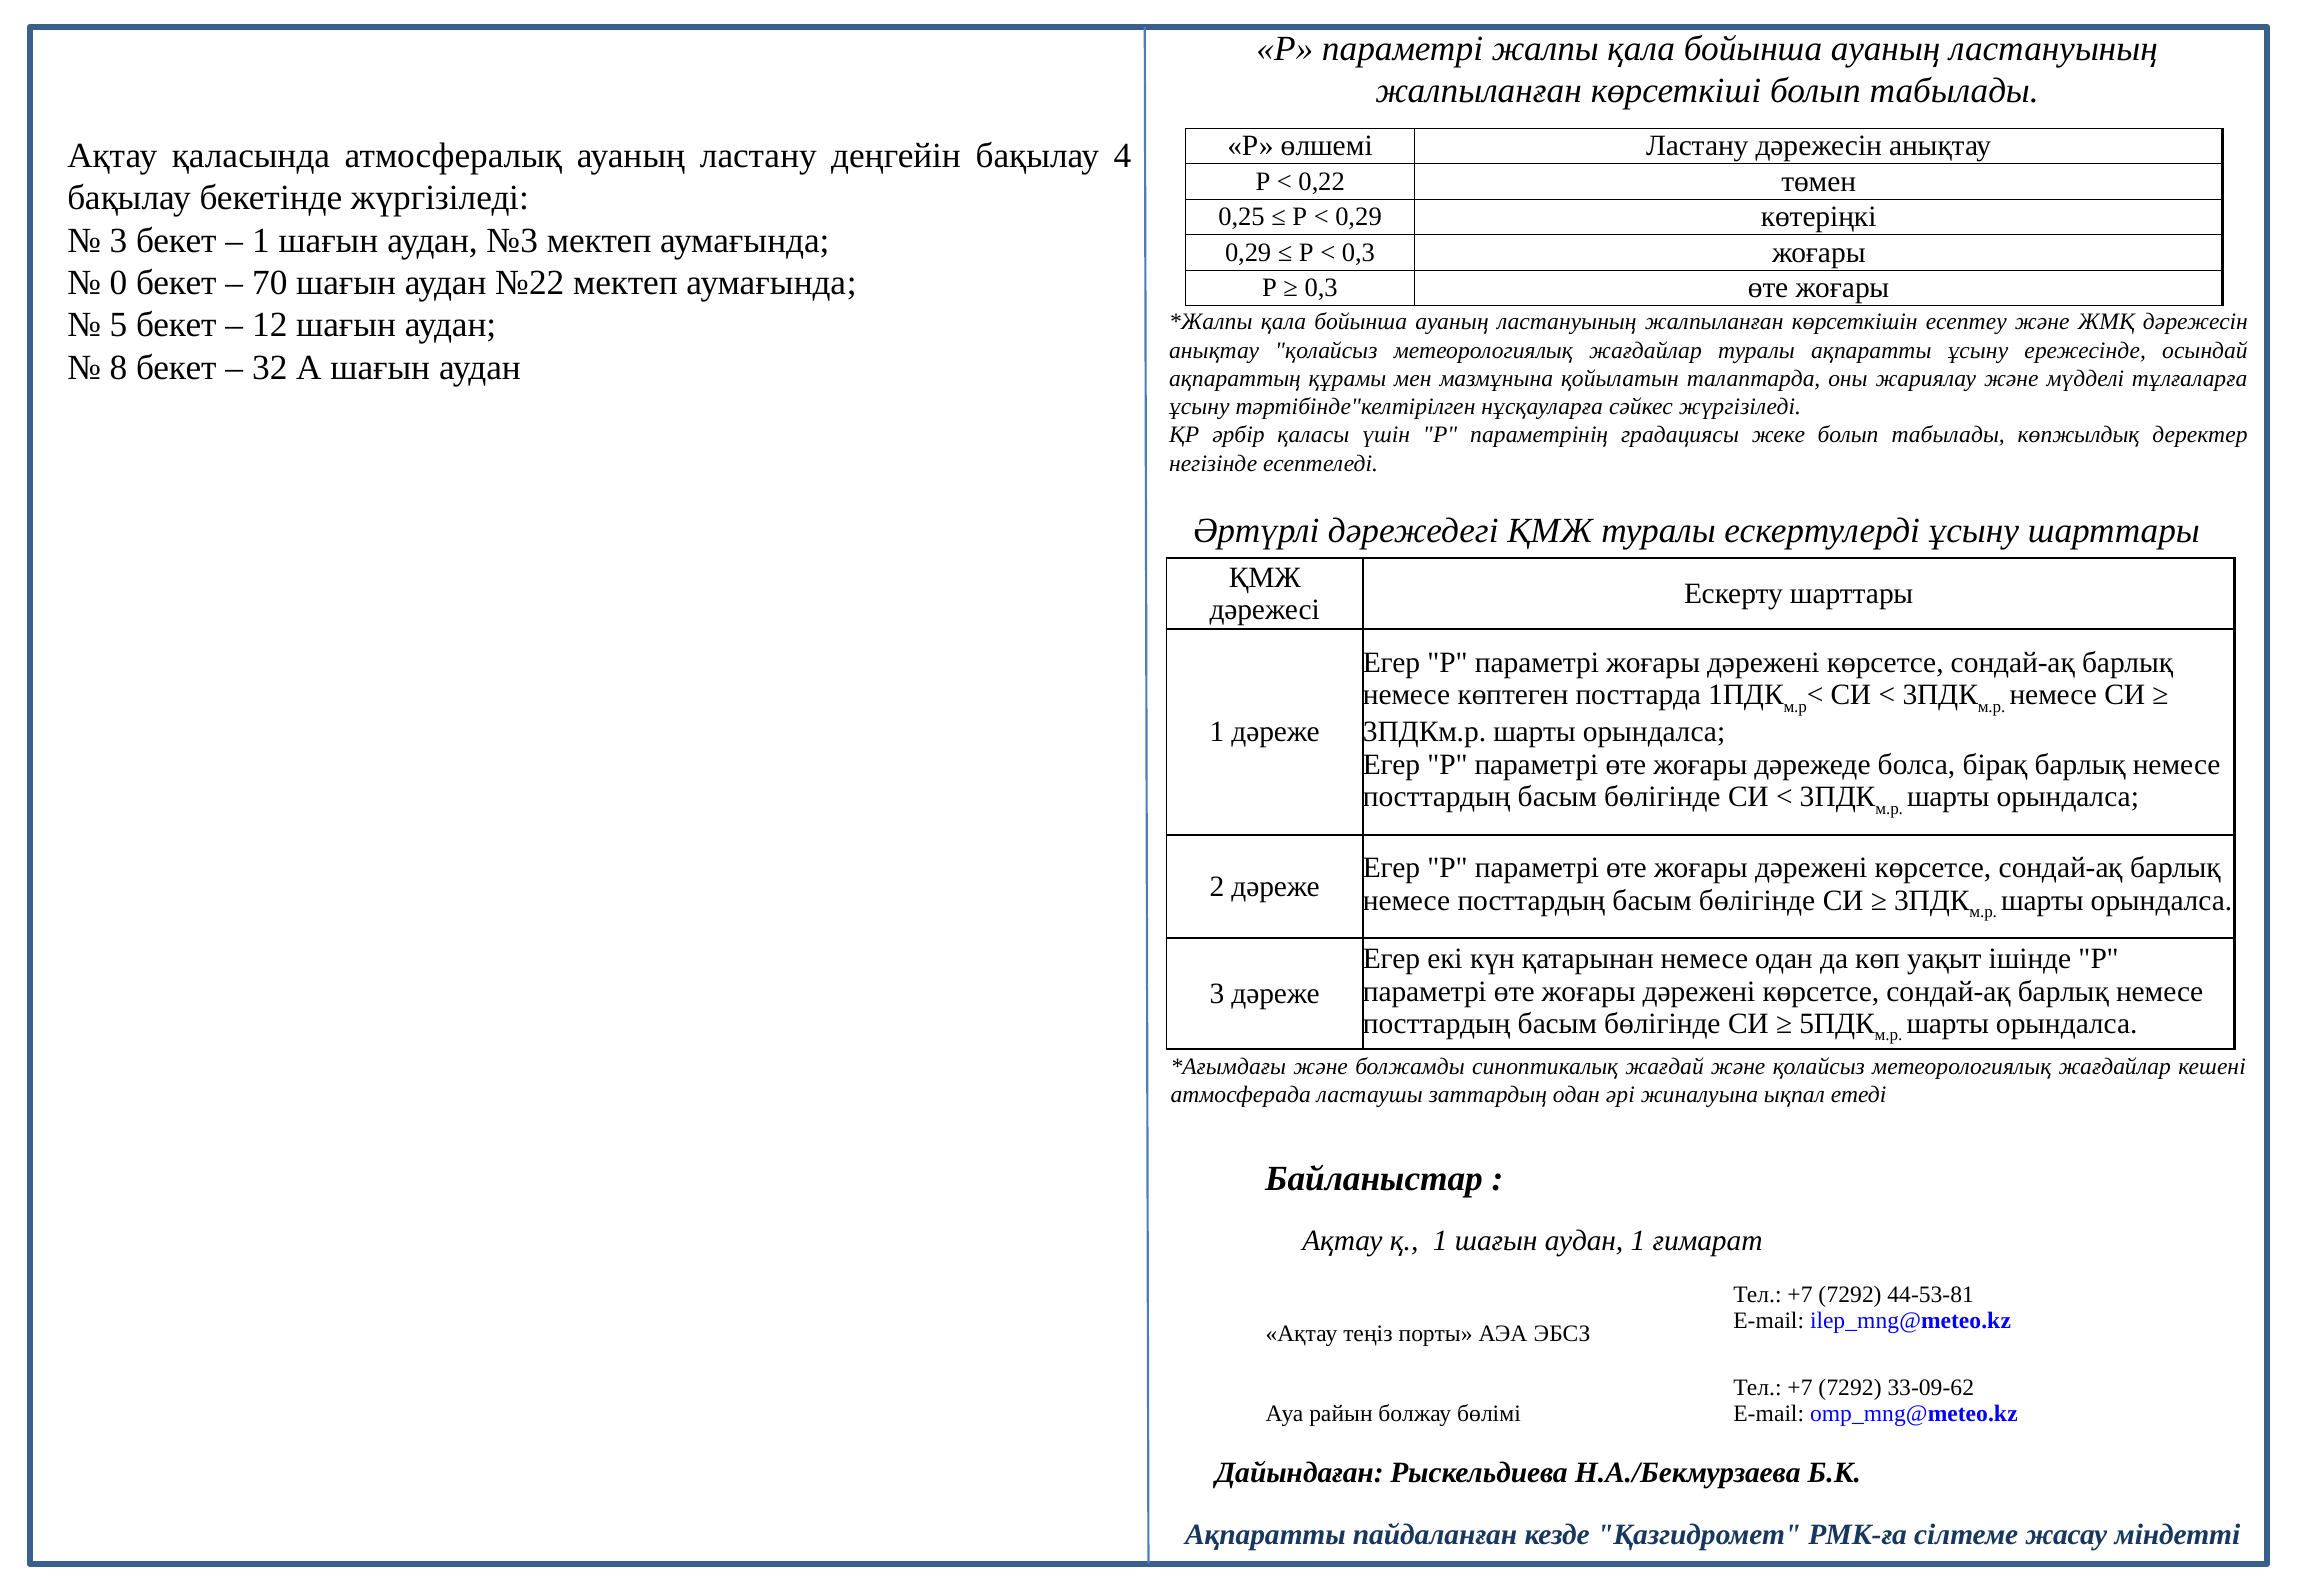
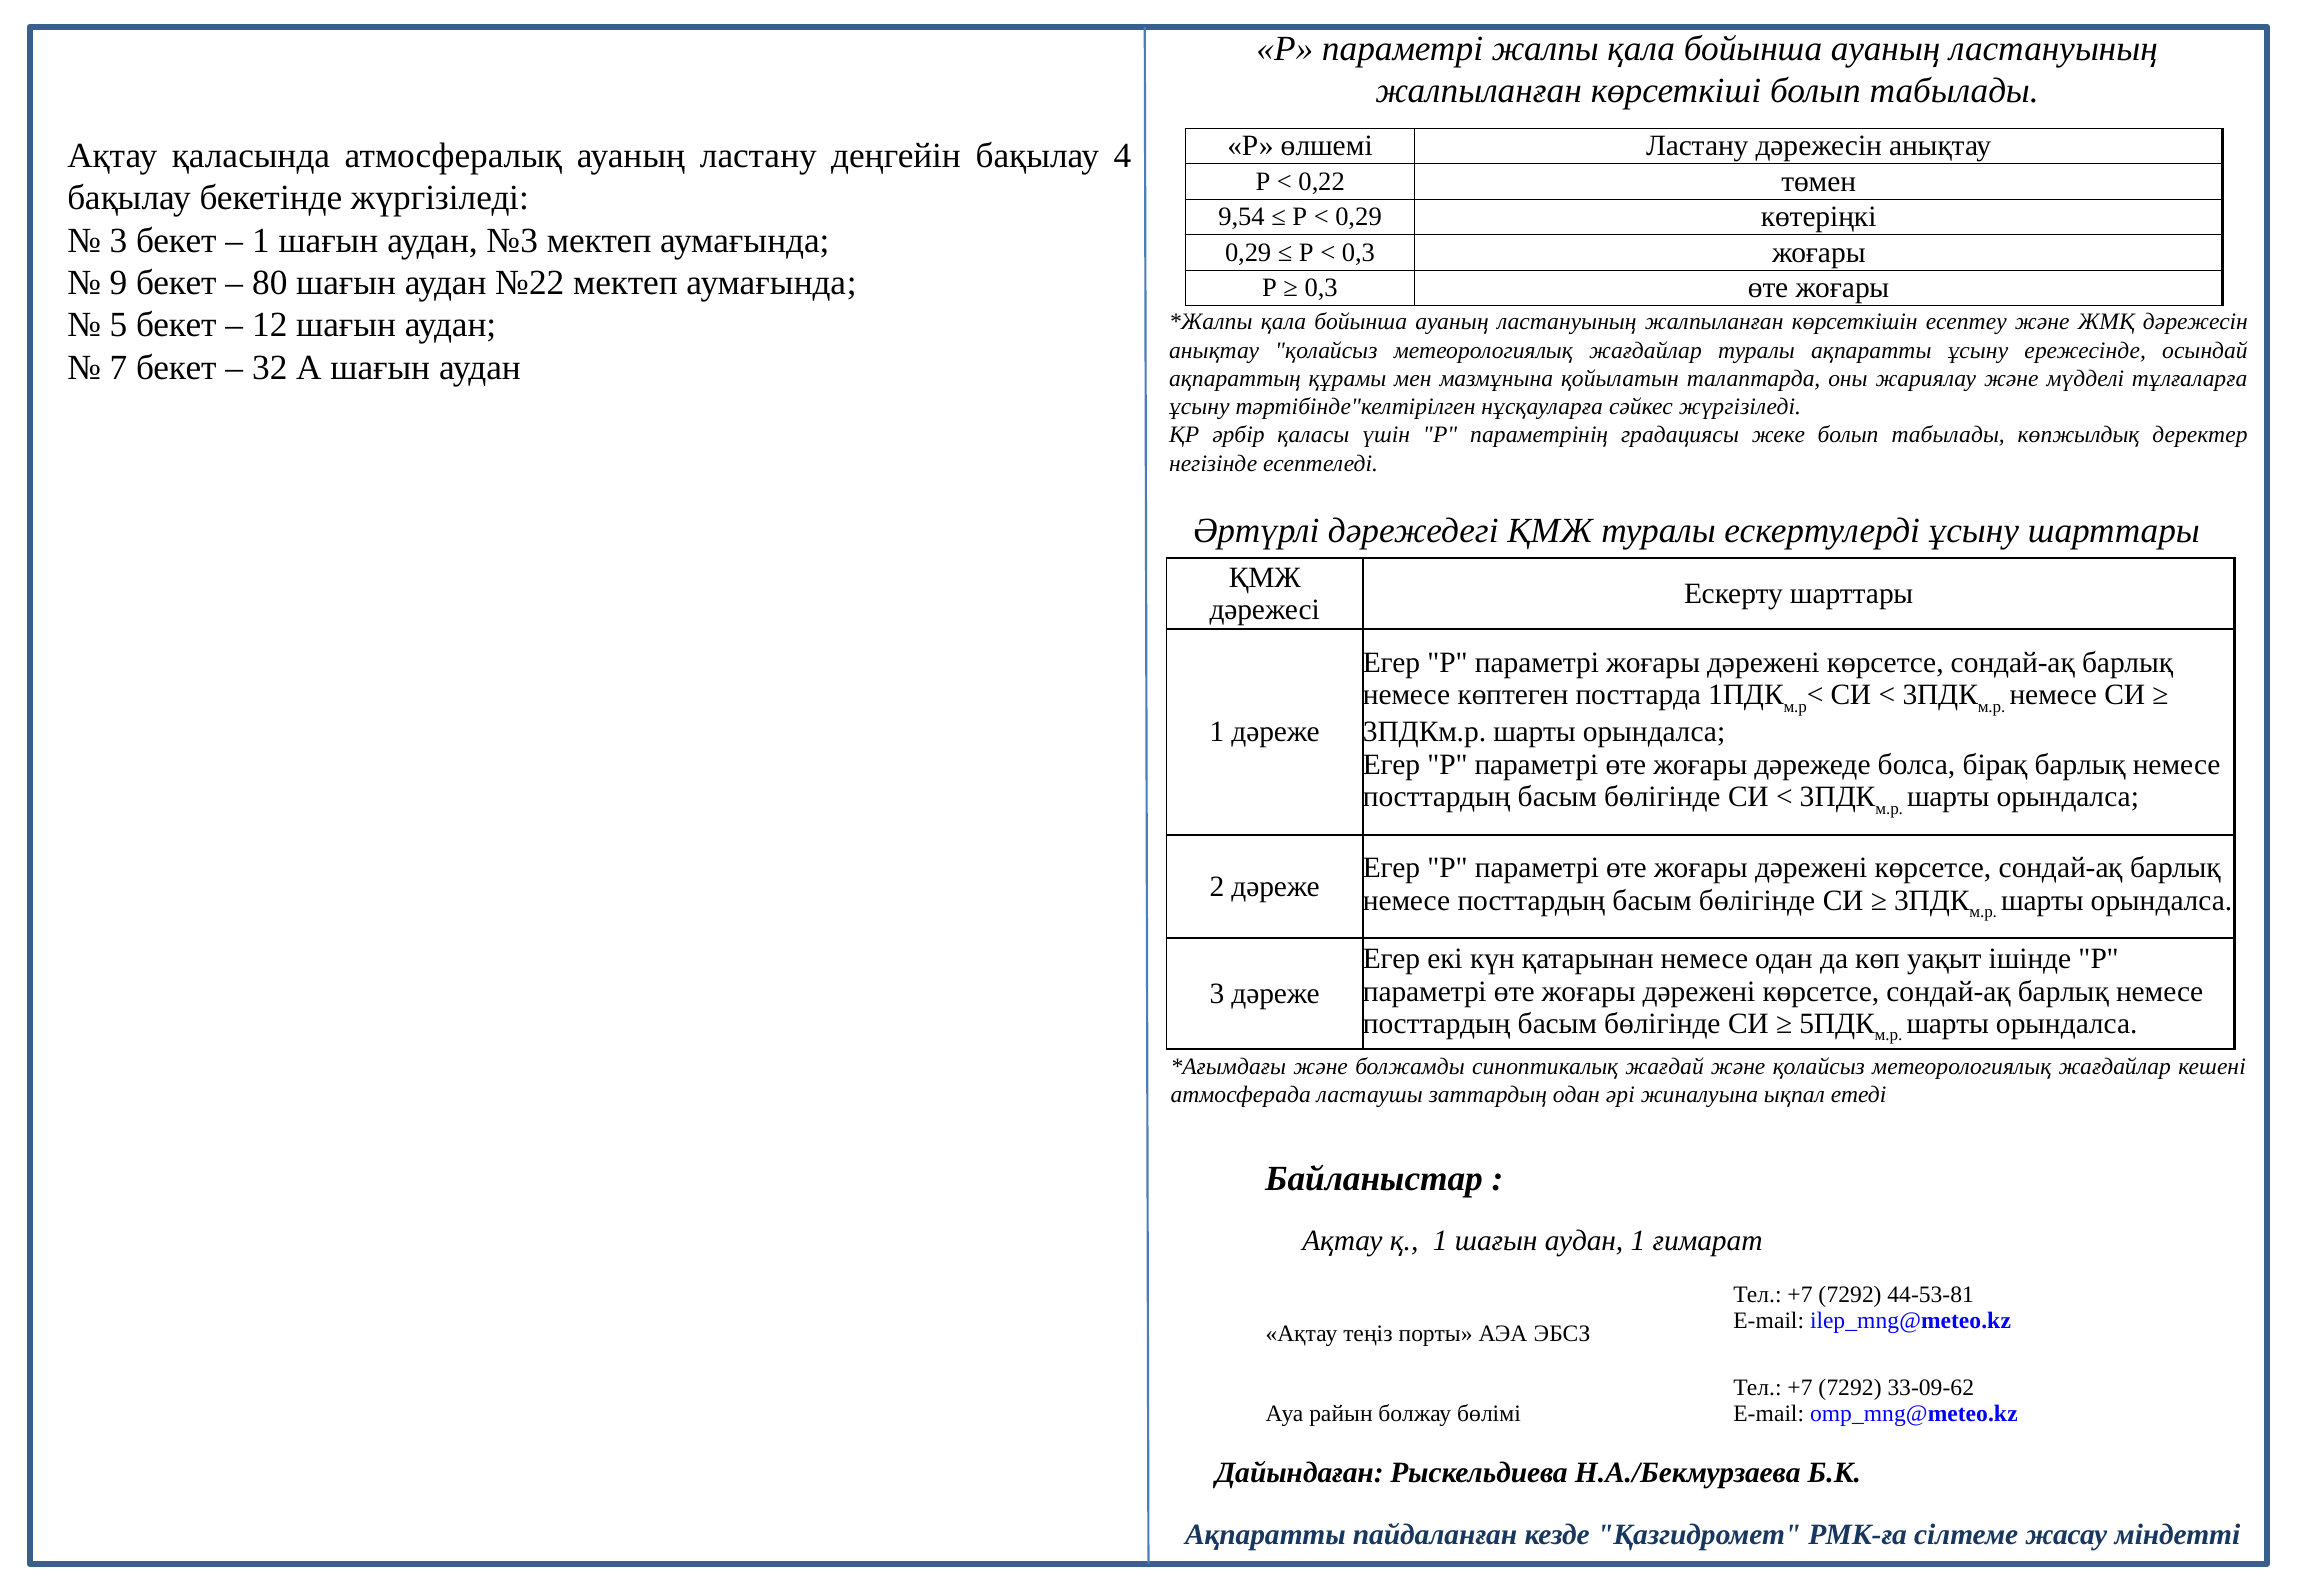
0,25: 0,25 -> 9,54 (1242, 217)
0: 0 -> 9 (119, 283)
70: 70 -> 80 (270, 283)
8: 8 -> 7 (119, 367)
